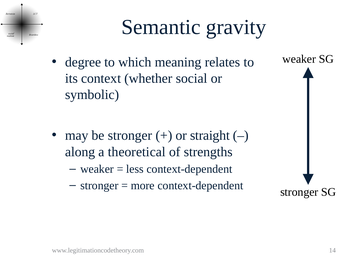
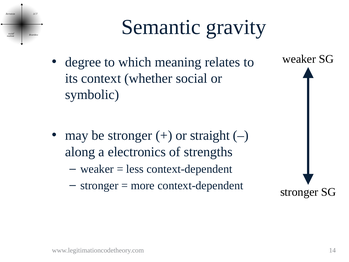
theoretical: theoretical -> electronics (137, 152)
